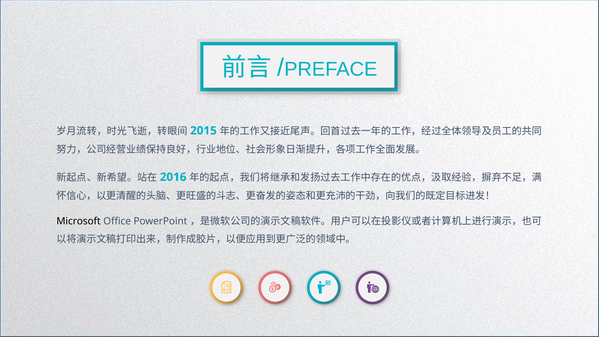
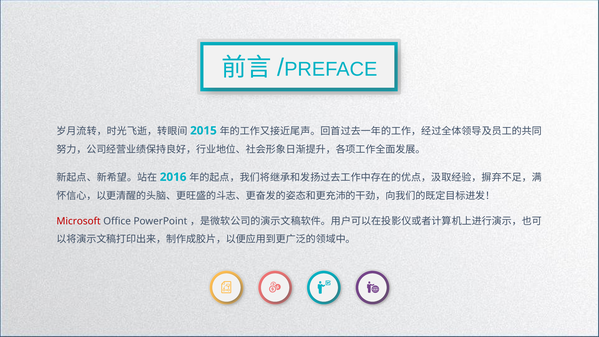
Microsoft colour: black -> red (79, 221)
